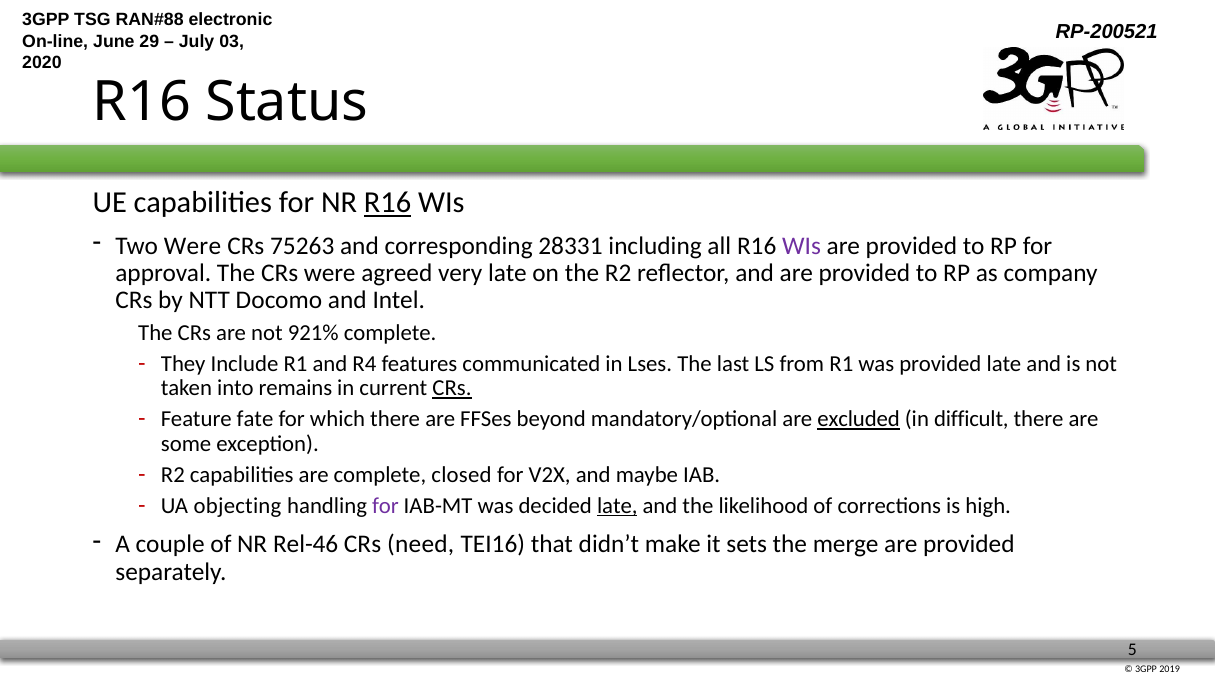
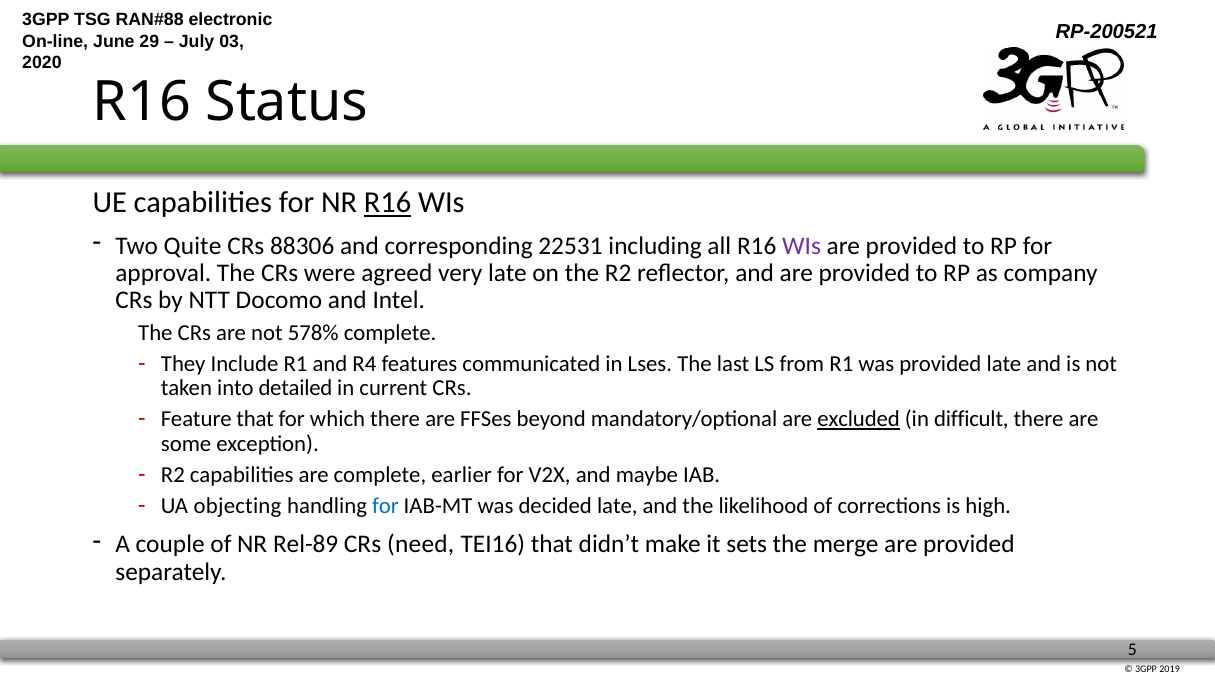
Two Were: Were -> Quite (193, 245)
75263: 75263 -> 88306 (302, 245)
28331: 28331 -> 22531 (570, 245)
921%: 921% -> 578% (313, 332)
remains: remains -> detailed (295, 388)
CRs underline: present -> none (452, 388)
Feature fate: fate -> that (255, 419)
closed: closed -> earlier (462, 474)
for colour: purple -> blue (385, 505)
late underline: present -> none (617, 505)
Rel-46: Rel-46 -> Rel-89 (306, 544)
